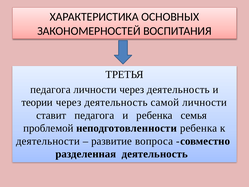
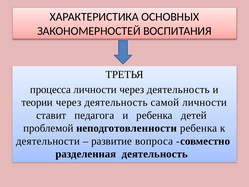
педагога: педагога -> процесса (50, 89)
семья: семья -> детей (194, 115)
